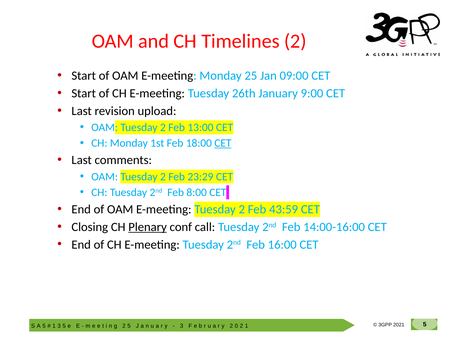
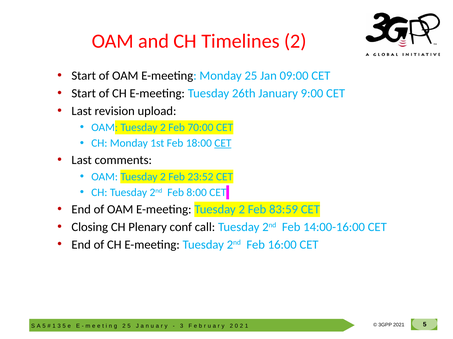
13:00: 13:00 -> 70:00 (200, 128)
23:29: 23:29 -> 23:52 (200, 177)
43:59: 43:59 -> 83:59 (284, 210)
Plenary underline: present -> none (148, 227)
